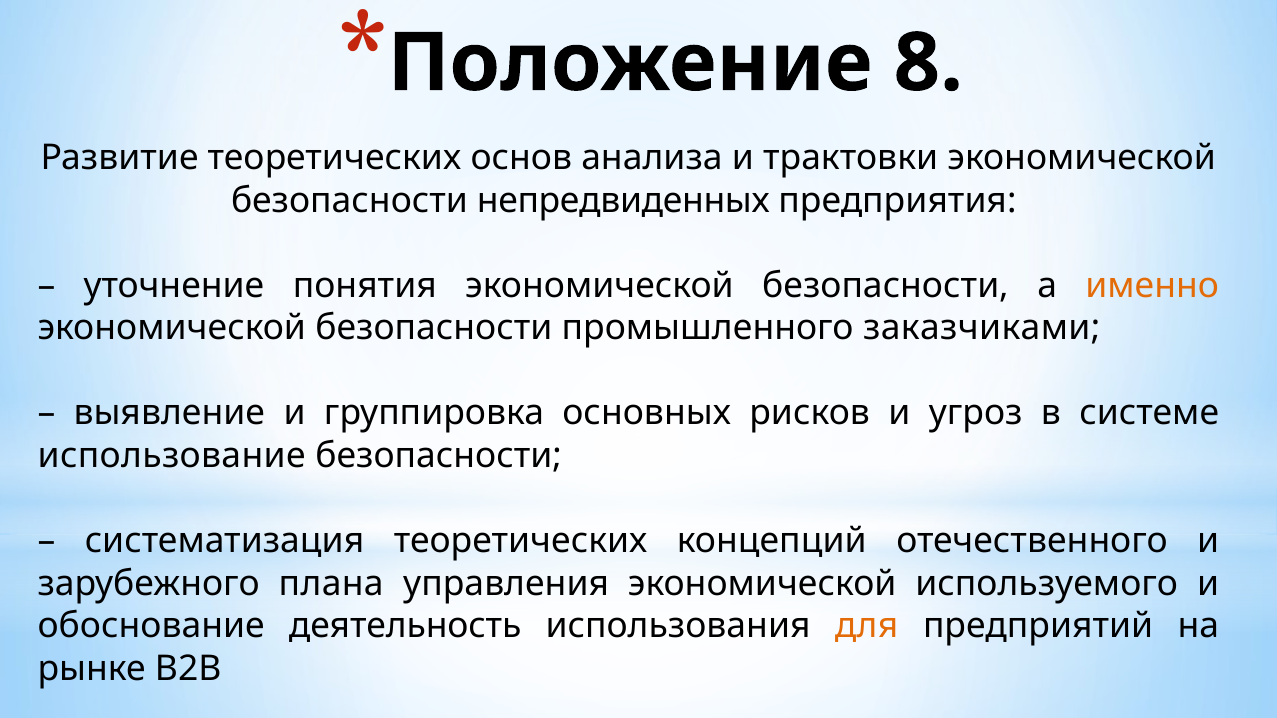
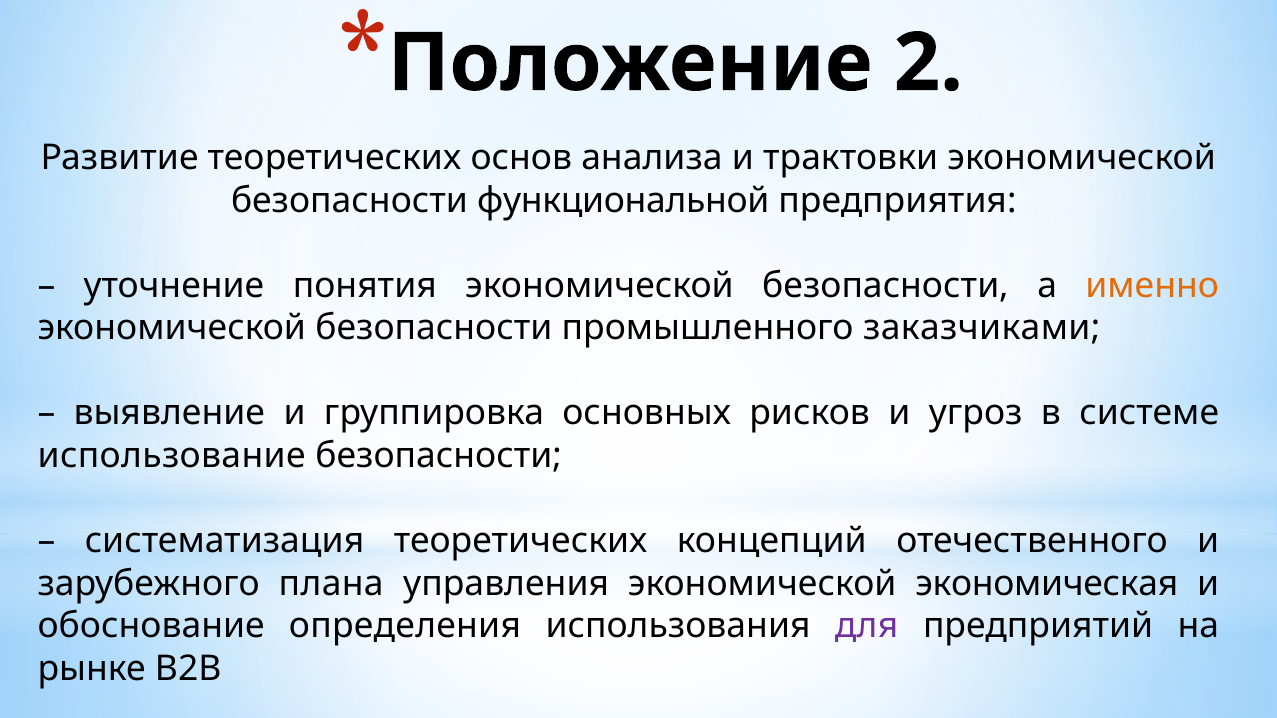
8: 8 -> 2 (928, 63)
непредвиденных: непредвиденных -> функциональной (623, 200)
используемого: используемого -> экономическая (1047, 584)
деятельность: деятельность -> определения (405, 626)
для colour: orange -> purple (867, 626)
